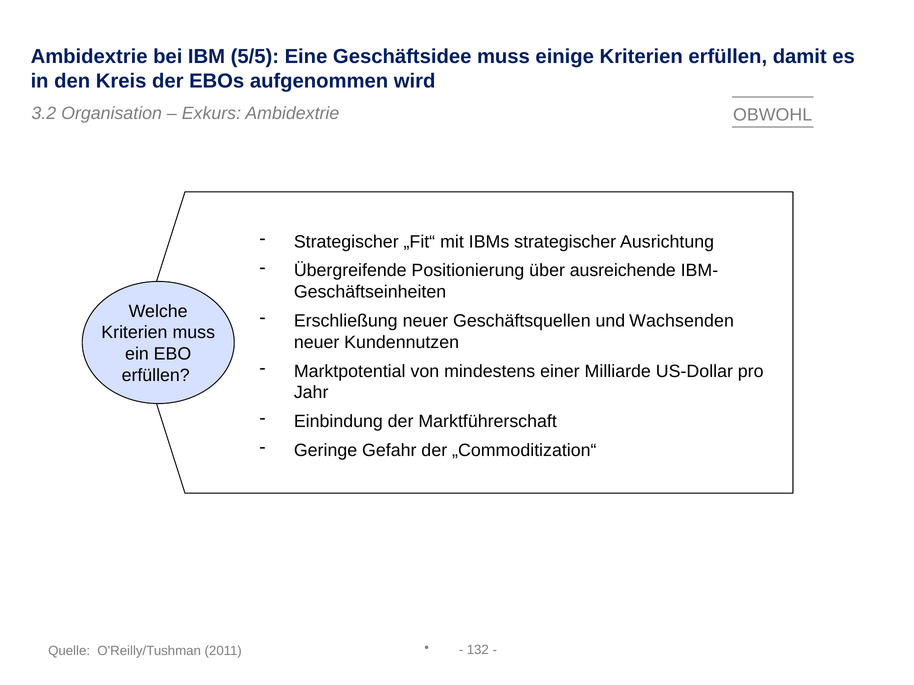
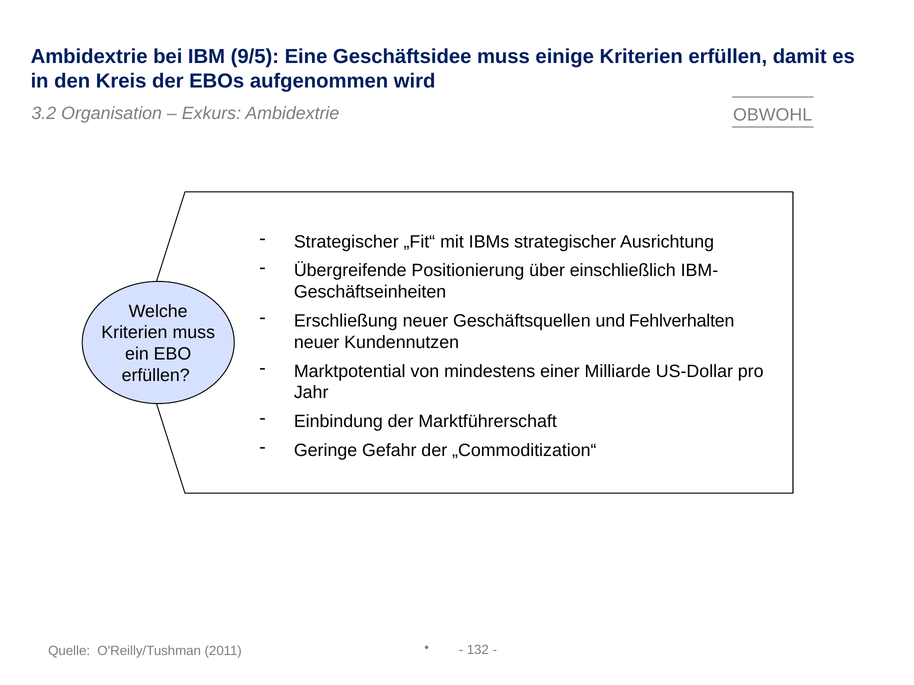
5/5: 5/5 -> 9/5 (255, 57)
ausreichende: ausreichende -> einschließlich (623, 271)
Wachsenden: Wachsenden -> Fehlverhalten (682, 321)
